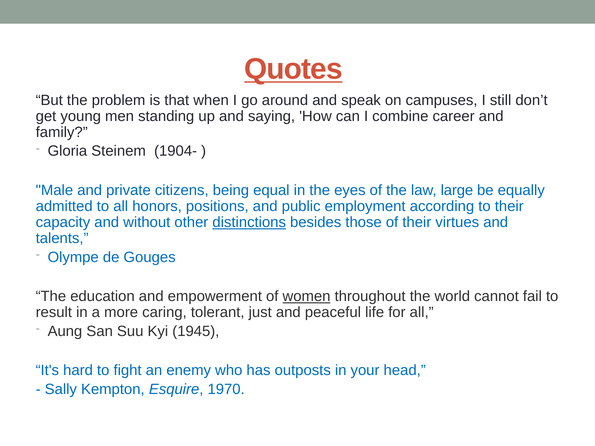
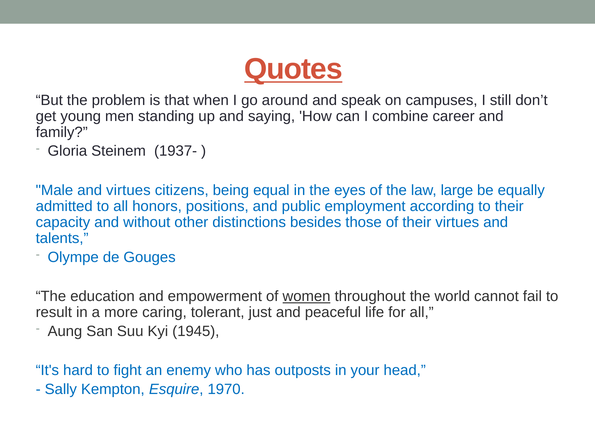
1904-: 1904- -> 1937- (176, 151)
and private: private -> virtues (128, 190)
distinctions underline: present -> none (249, 222)
